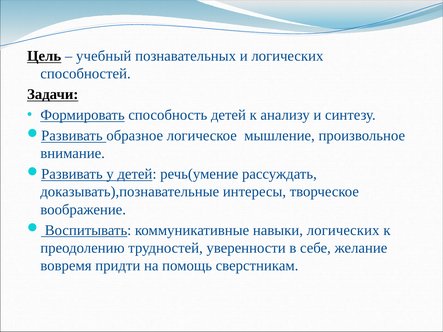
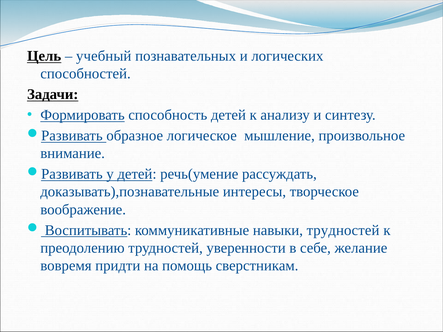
навыки логических: логических -> трудностей (343, 230)
